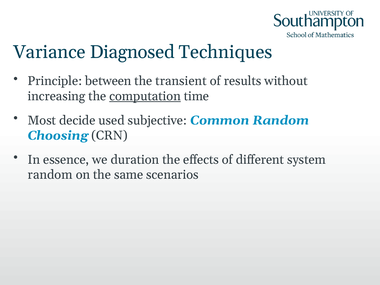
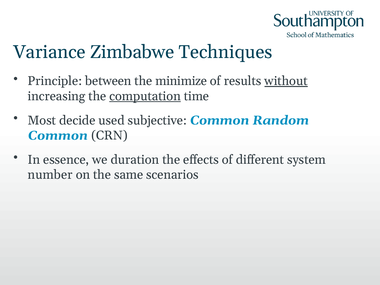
Diagnosed: Diagnosed -> Zimbabwe (132, 52)
transient: transient -> minimize (181, 81)
without underline: none -> present (286, 81)
Choosing: Choosing -> Common (58, 135)
random: random -> number (50, 175)
